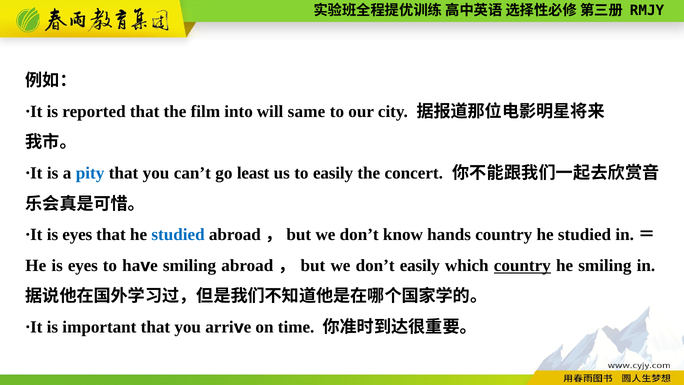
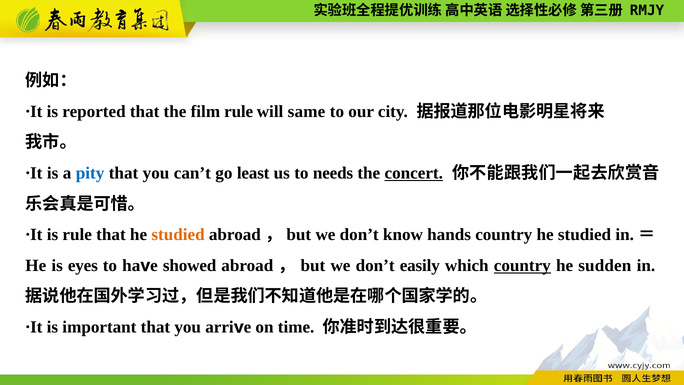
film into: into -> rule (239, 111)
to easily: easily -> needs (333, 173)
concert underline: none -> present (414, 173)
eyes: eyes -> rule (77, 235)
studied colour: blue -> orange (178, 235)
smiling: smiling -> showed (190, 265)
he smiling: smiling -> sudden (605, 265)
